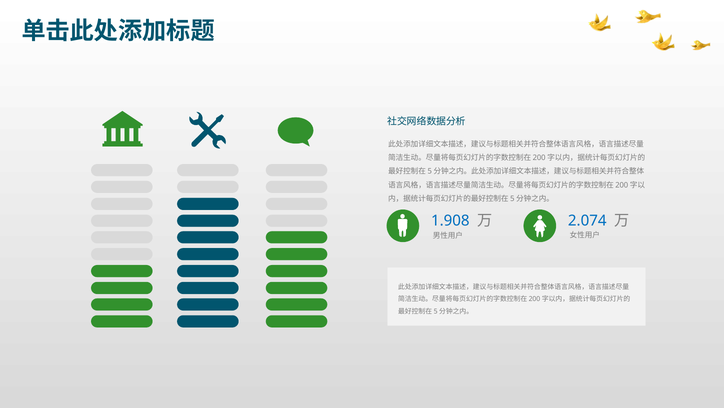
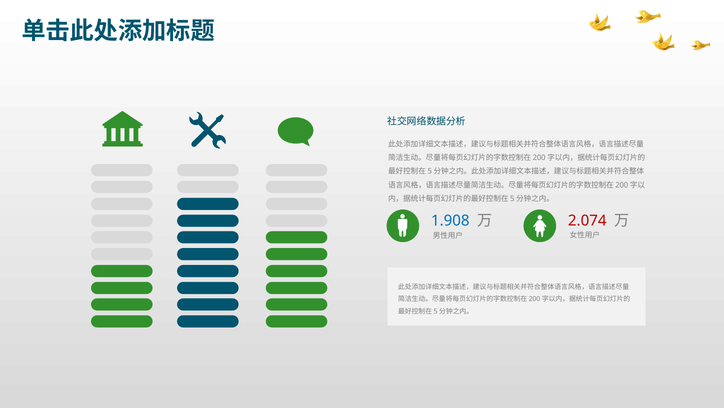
2.074 colour: blue -> red (587, 220)
